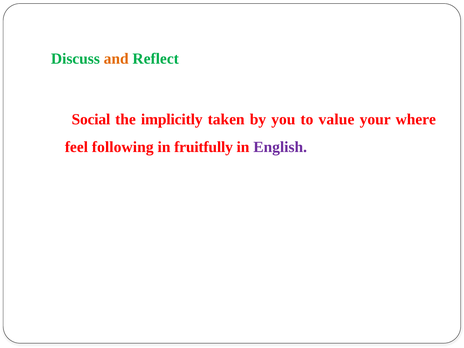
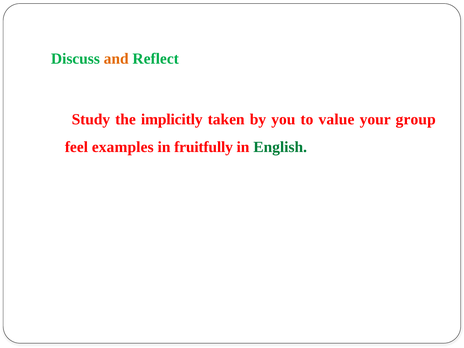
Social: Social -> Study (91, 119)
where: where -> group (416, 119)
following: following -> examples (123, 147)
English colour: purple -> green (280, 147)
